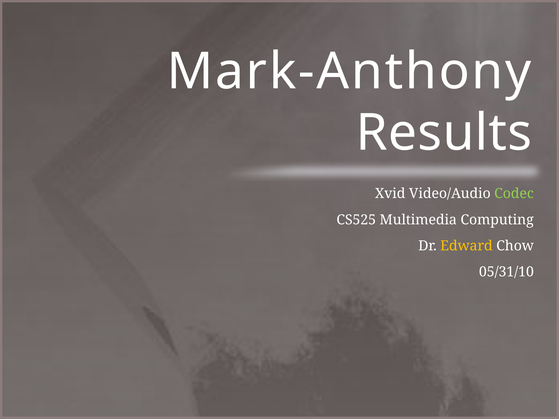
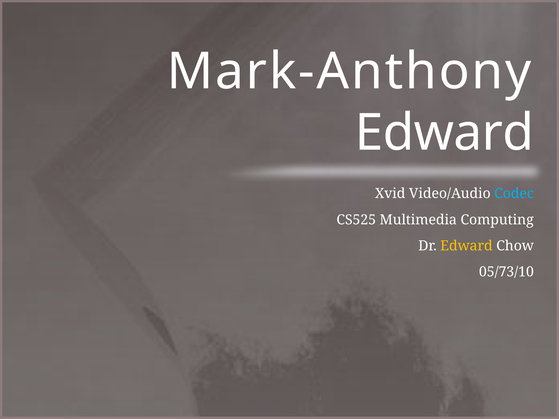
Results: Results -> Edward (444, 133)
Codec colour: light green -> light blue (514, 194)
05/31/10: 05/31/10 -> 05/73/10 (506, 272)
